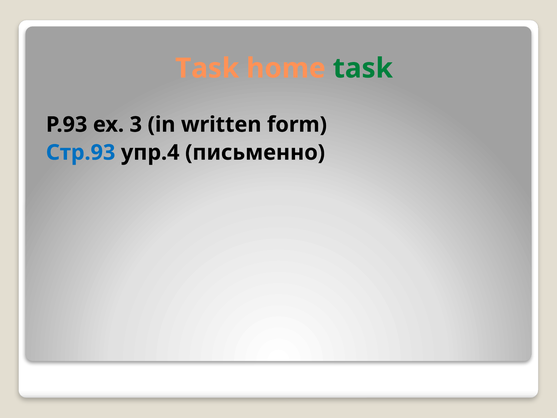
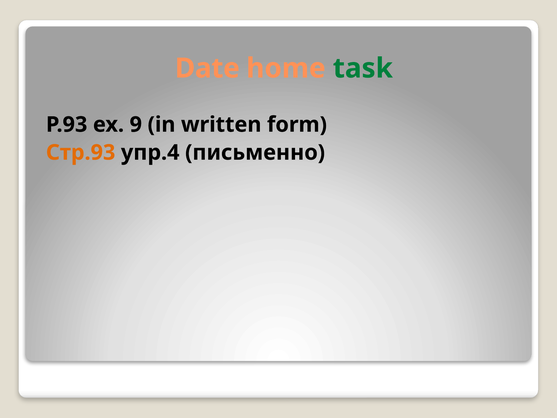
Task: Task -> Date (207, 68)
3: 3 -> 9 (136, 125)
Стр.93 colour: blue -> orange (81, 152)
